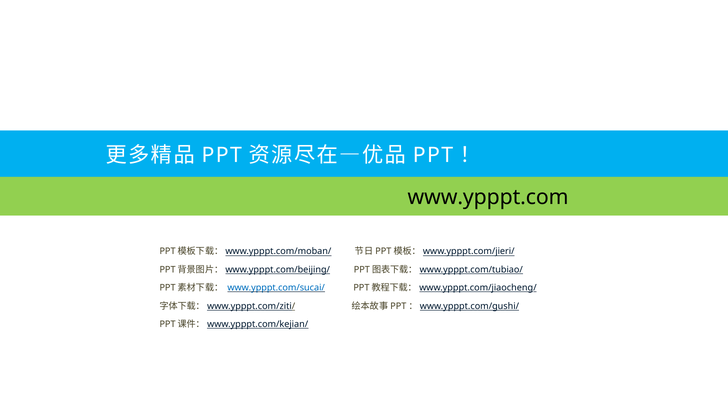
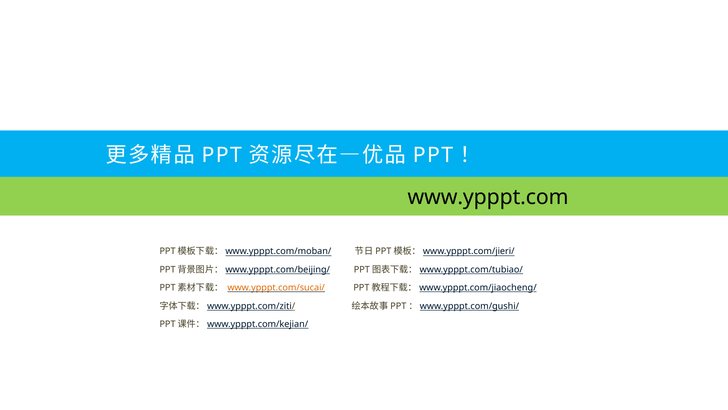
www.ypppt.com/sucai/ colour: blue -> orange (276, 287)
